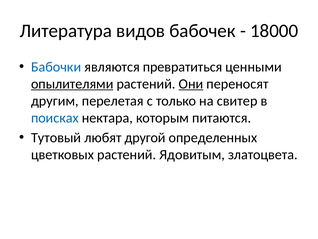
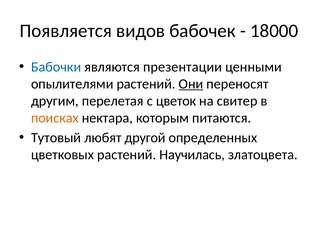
Литература: Литература -> Появляется (66, 31)
превратиться: превратиться -> презентации (183, 67)
опылителями underline: present -> none (72, 84)
только: только -> цветок (176, 101)
поисках colour: blue -> orange (55, 118)
Ядовитым: Ядовитым -> Научилась (192, 154)
